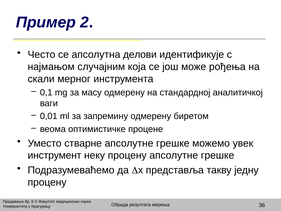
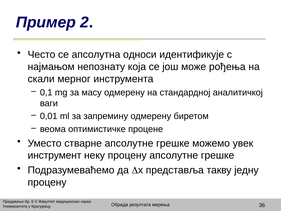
делови: делови -> односи (140, 54)
случајним: случајним -> непознату (101, 67)
